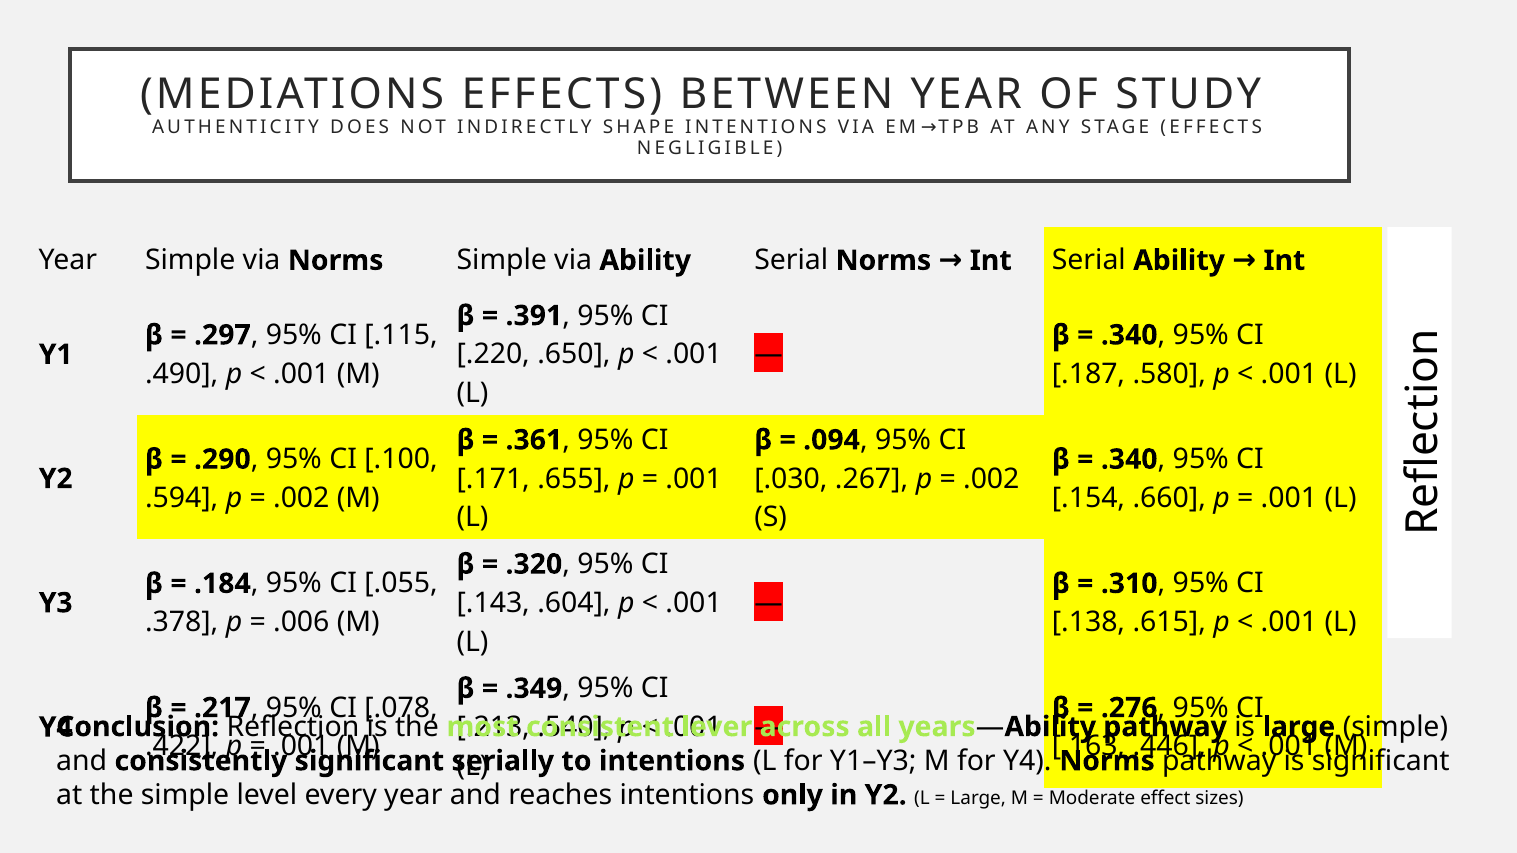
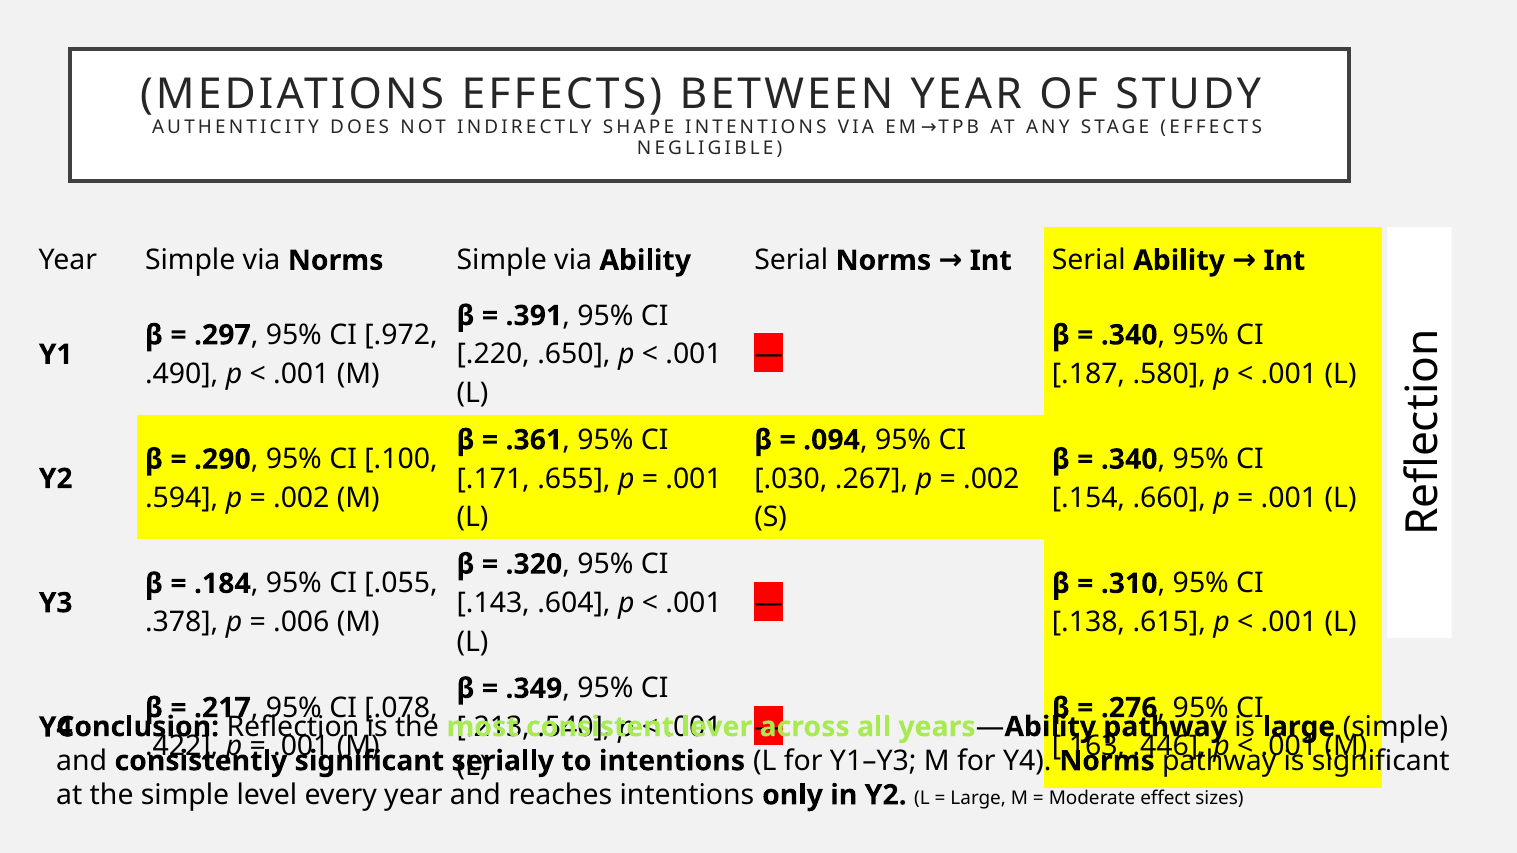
.115: .115 -> .972 (401, 335)
